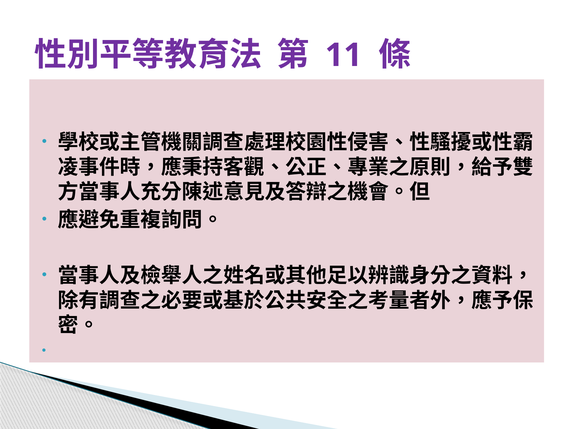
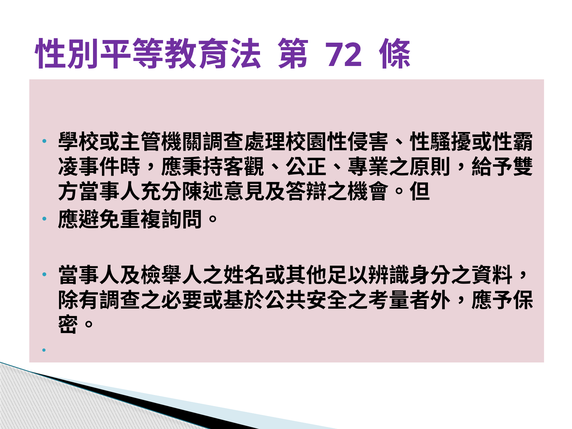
11: 11 -> 72 (344, 55)
